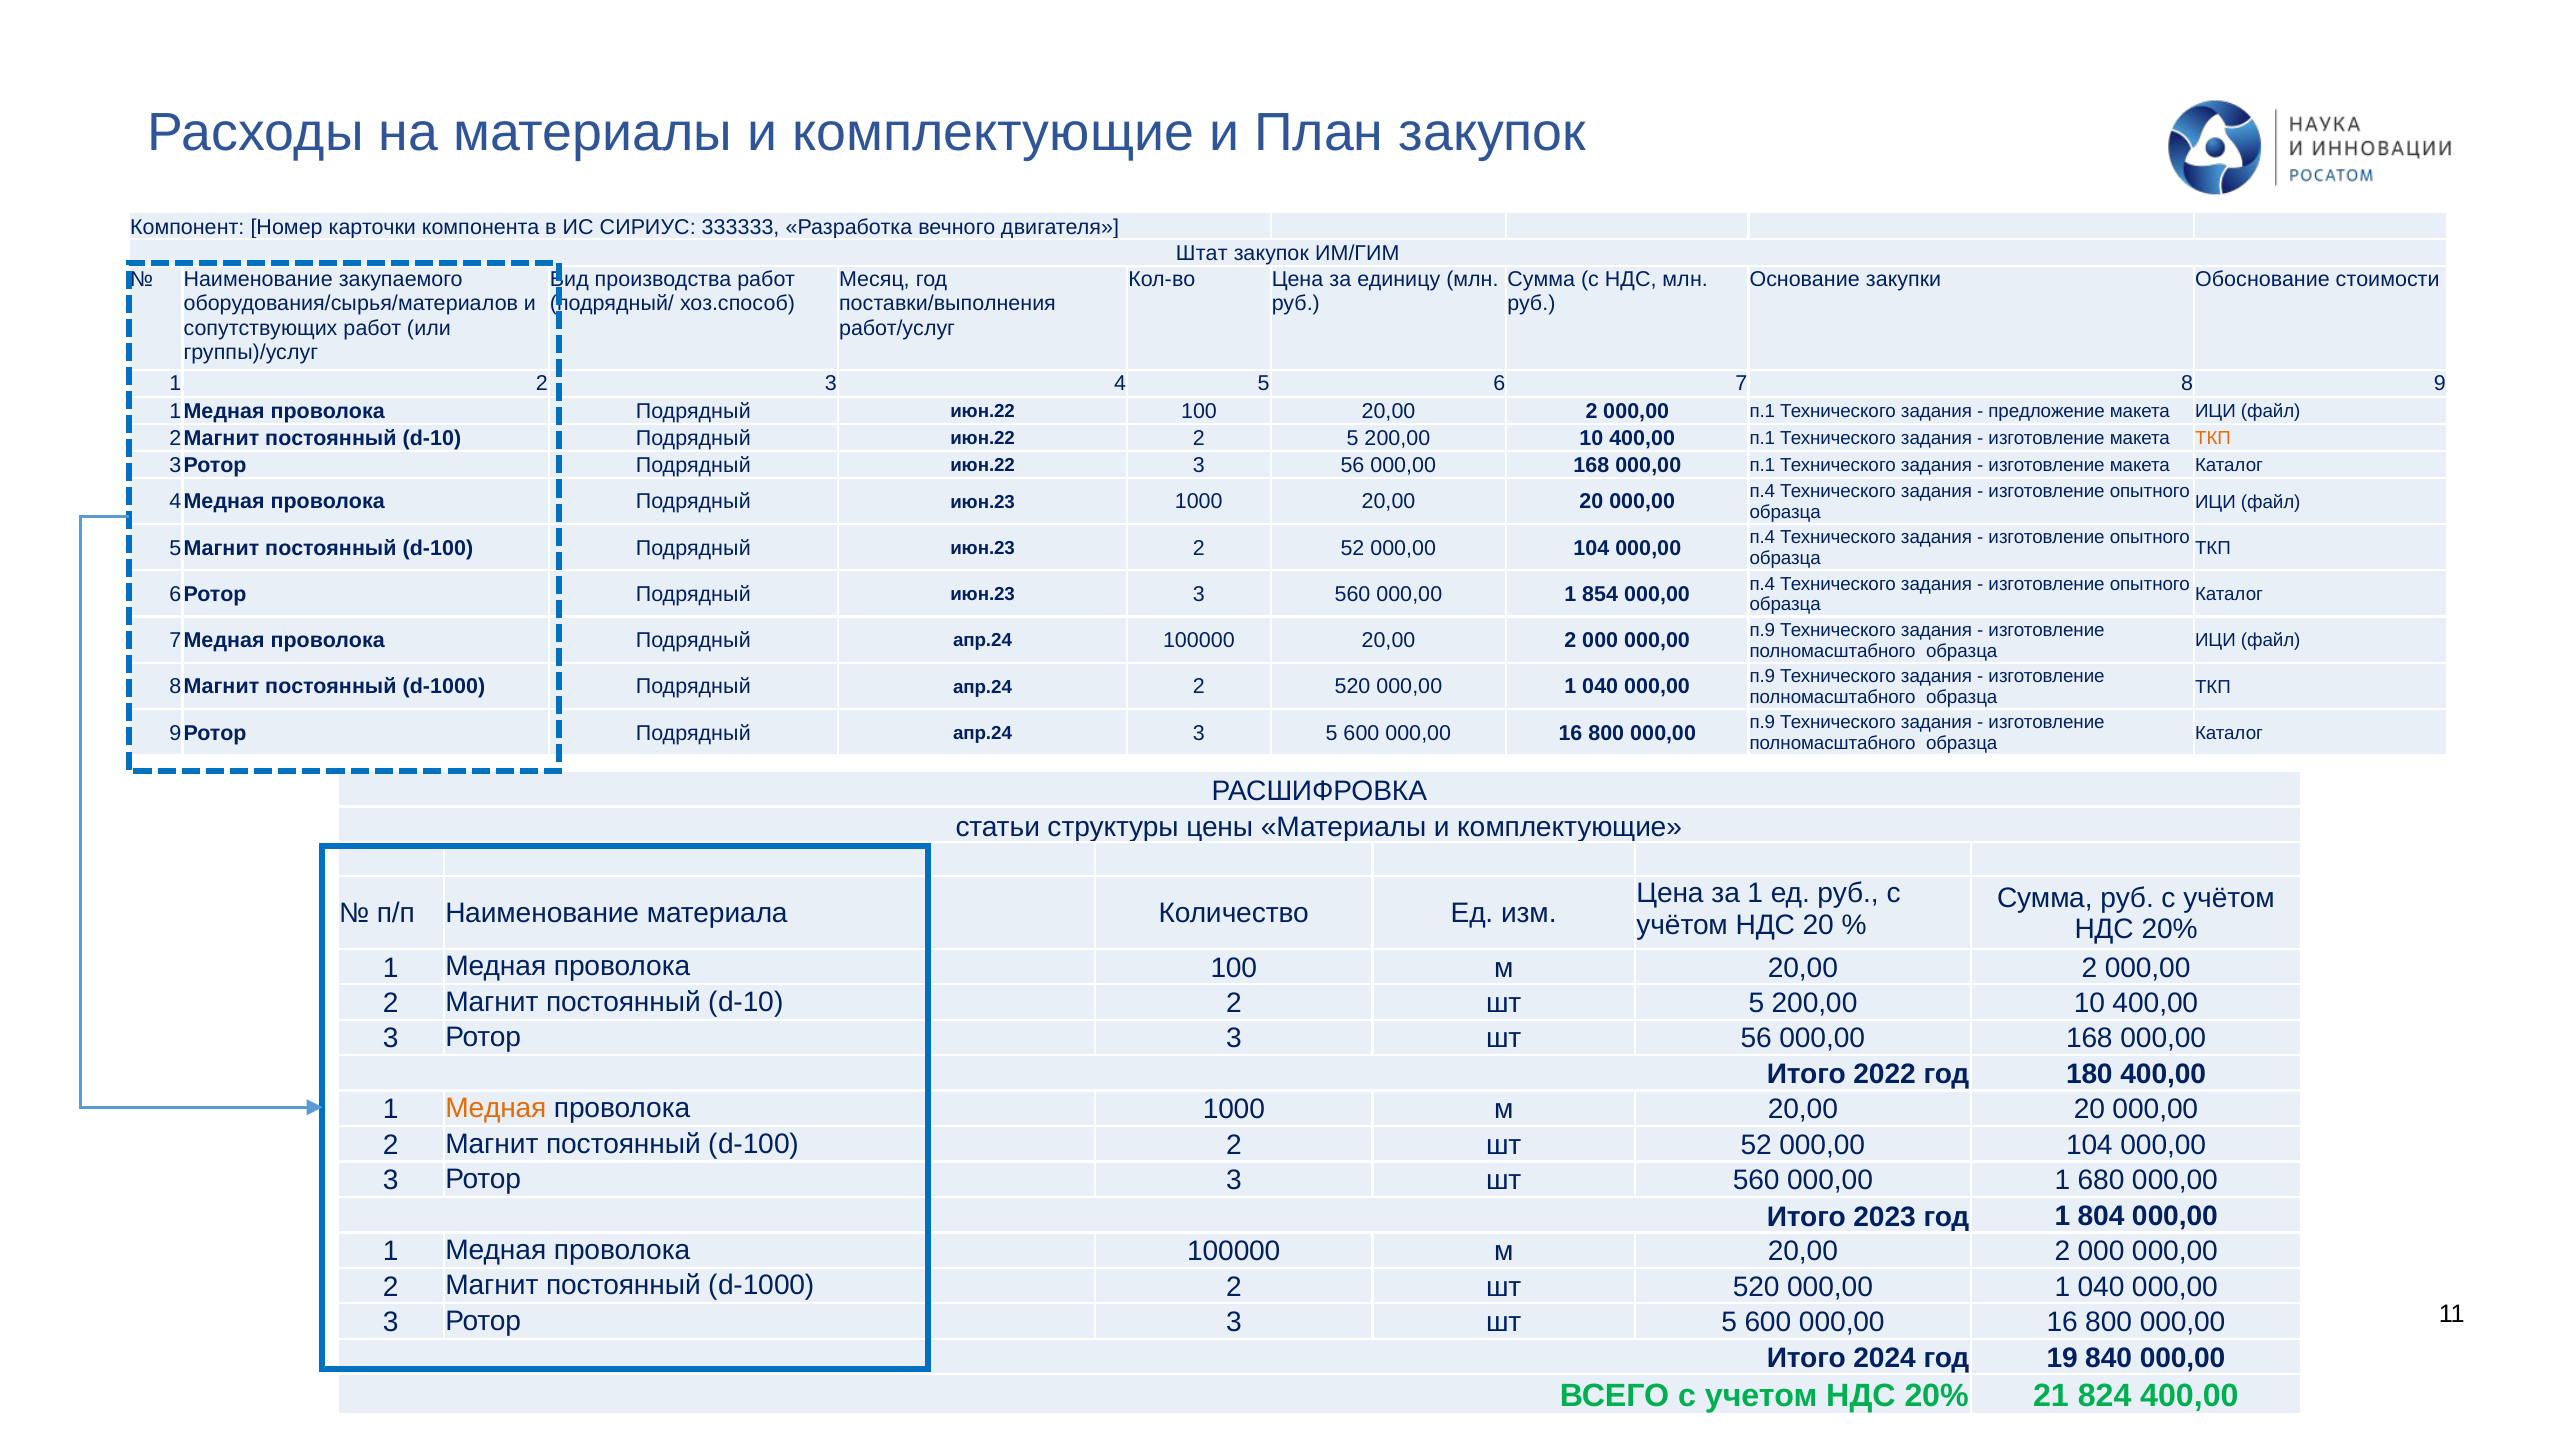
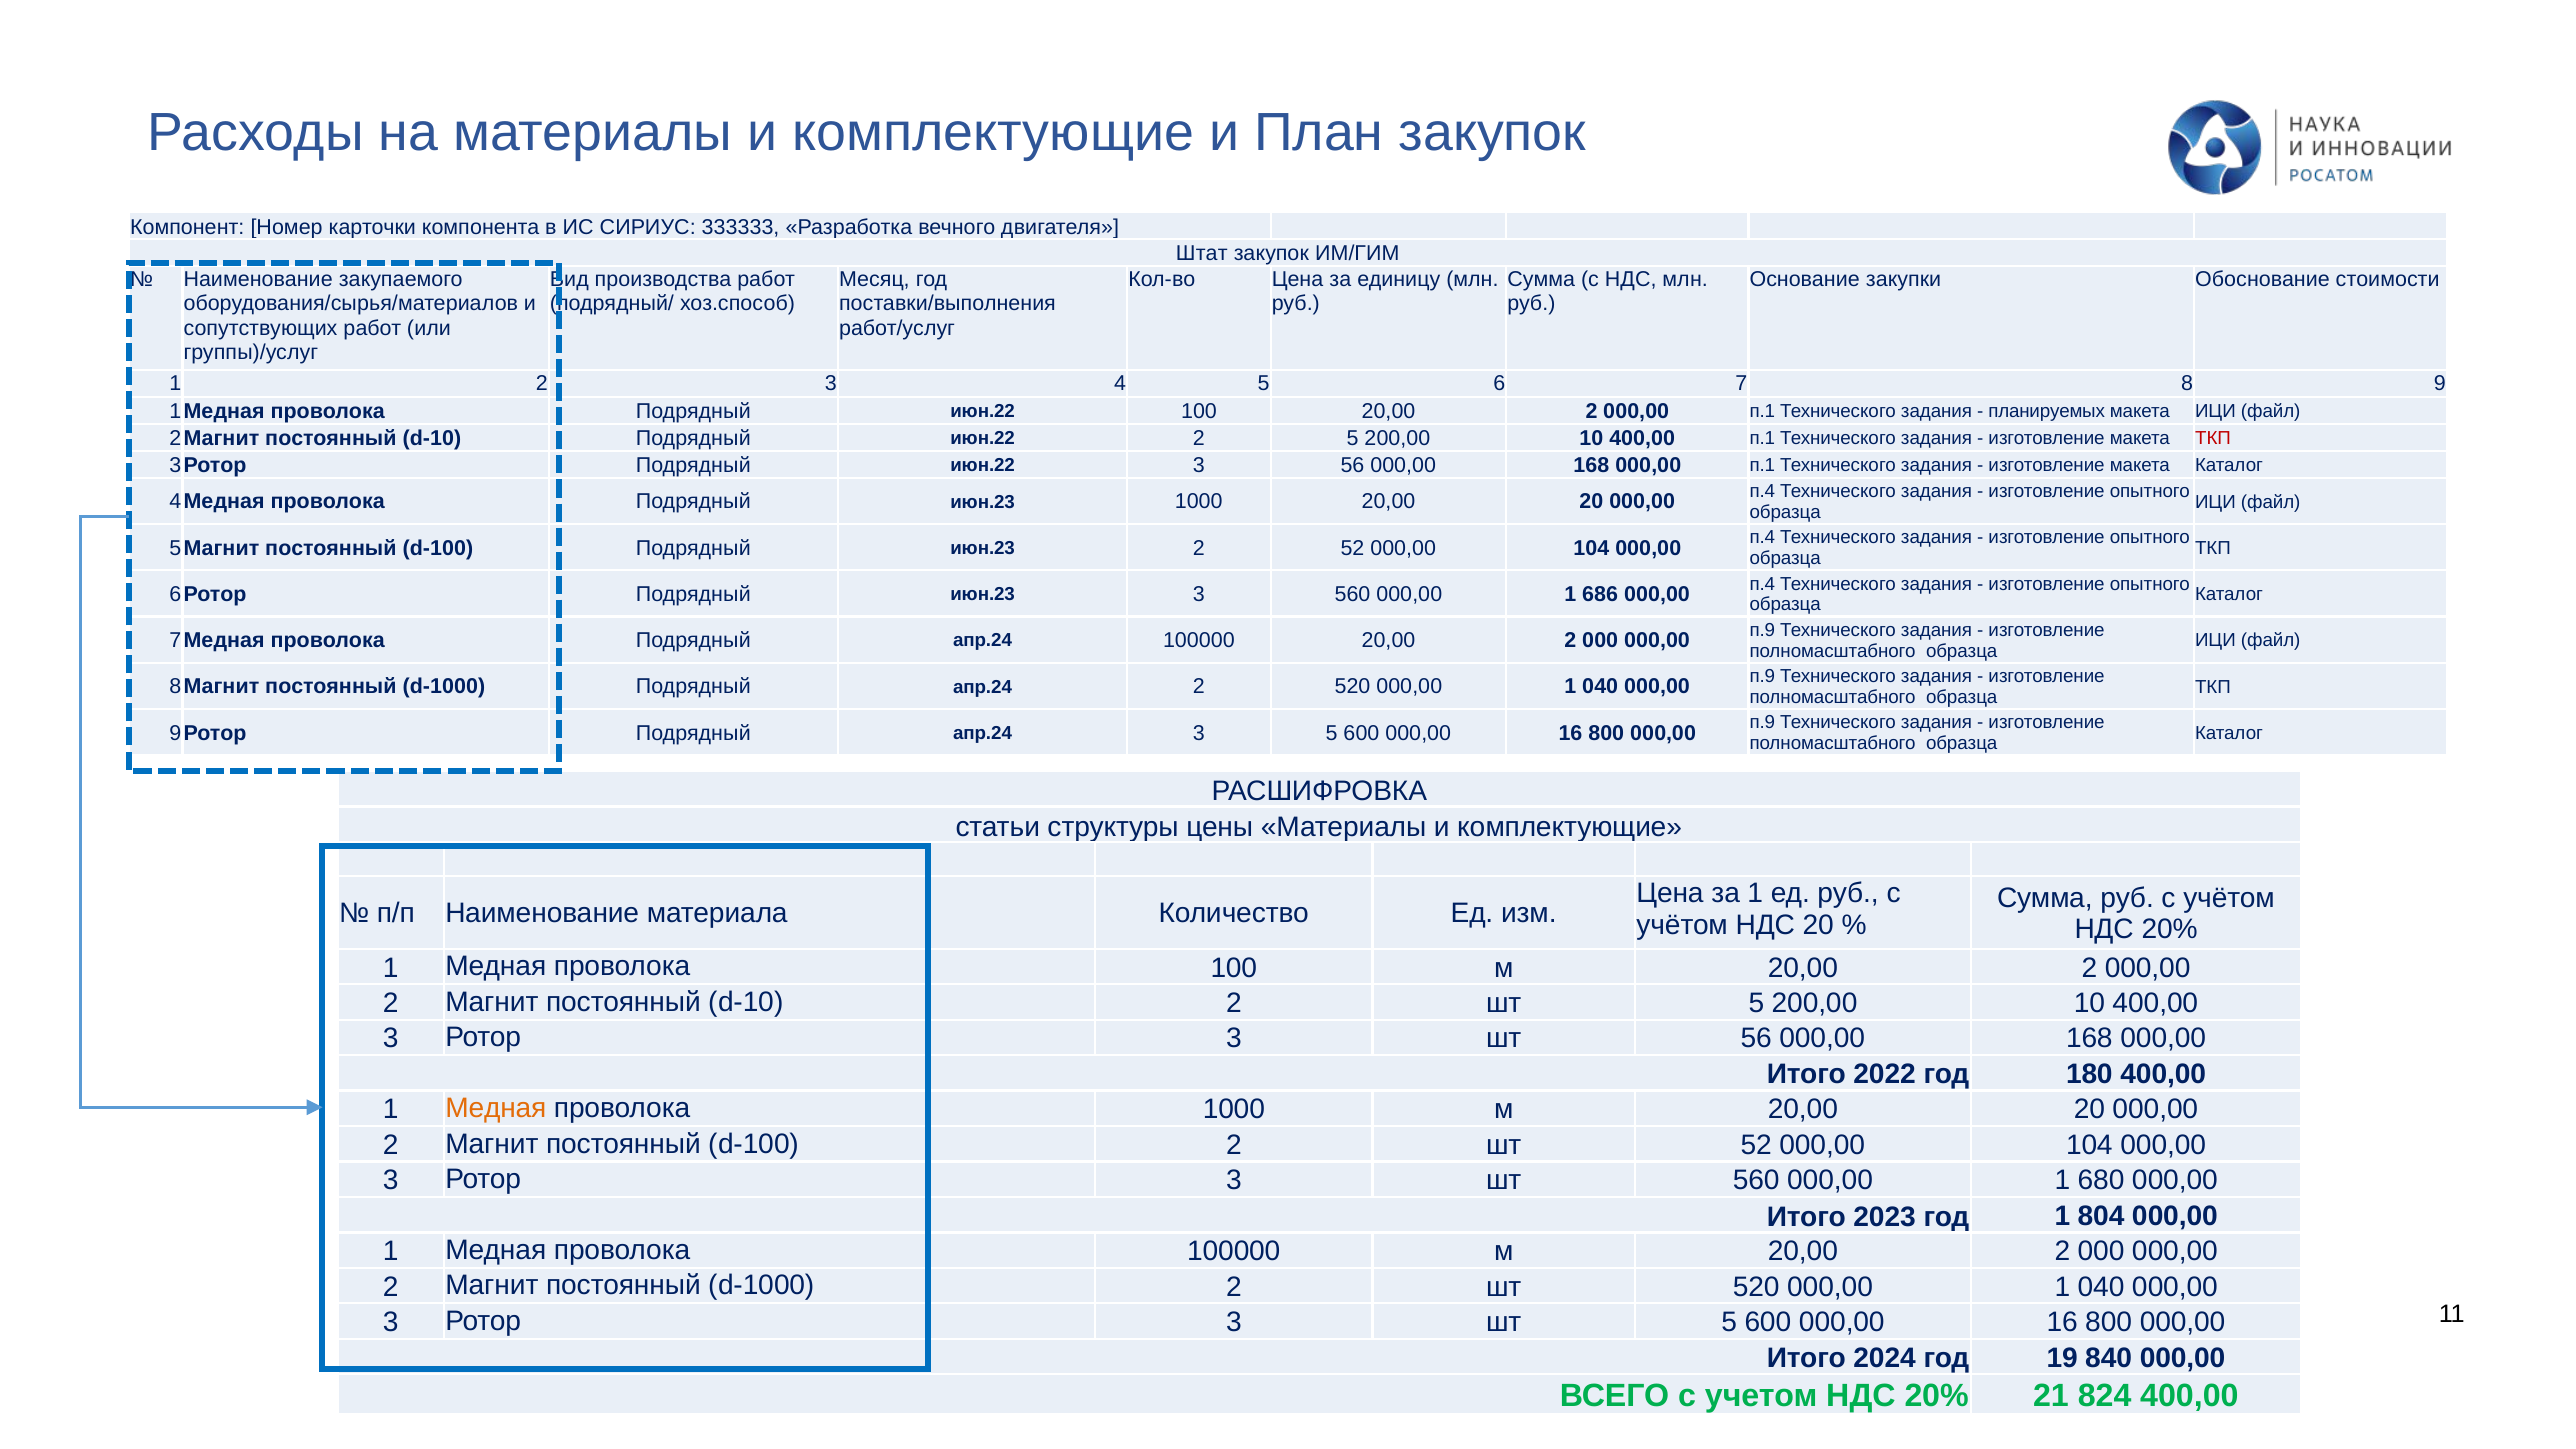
предложение: предложение -> планируемых (2047, 411)
ТКП colour: orange -> red (2213, 438)
854: 854 -> 686 (1600, 594)
